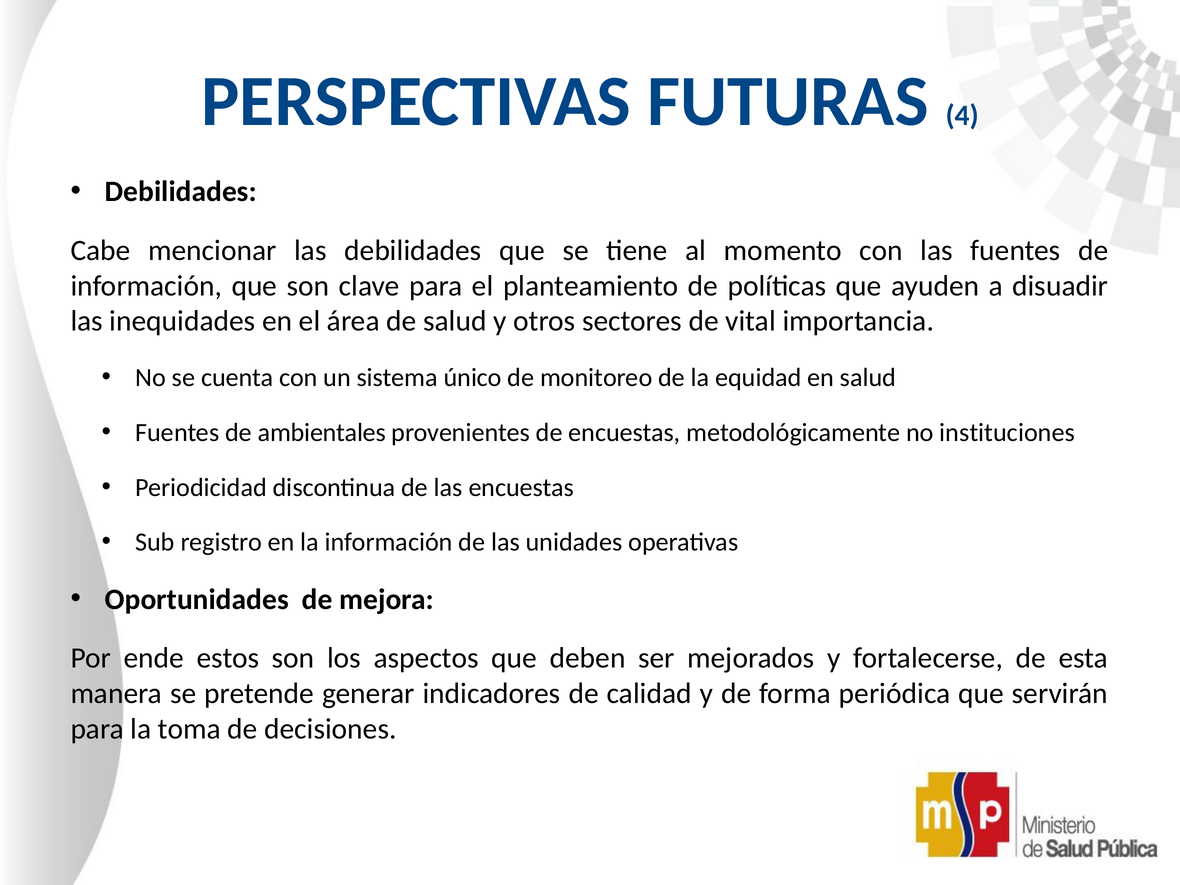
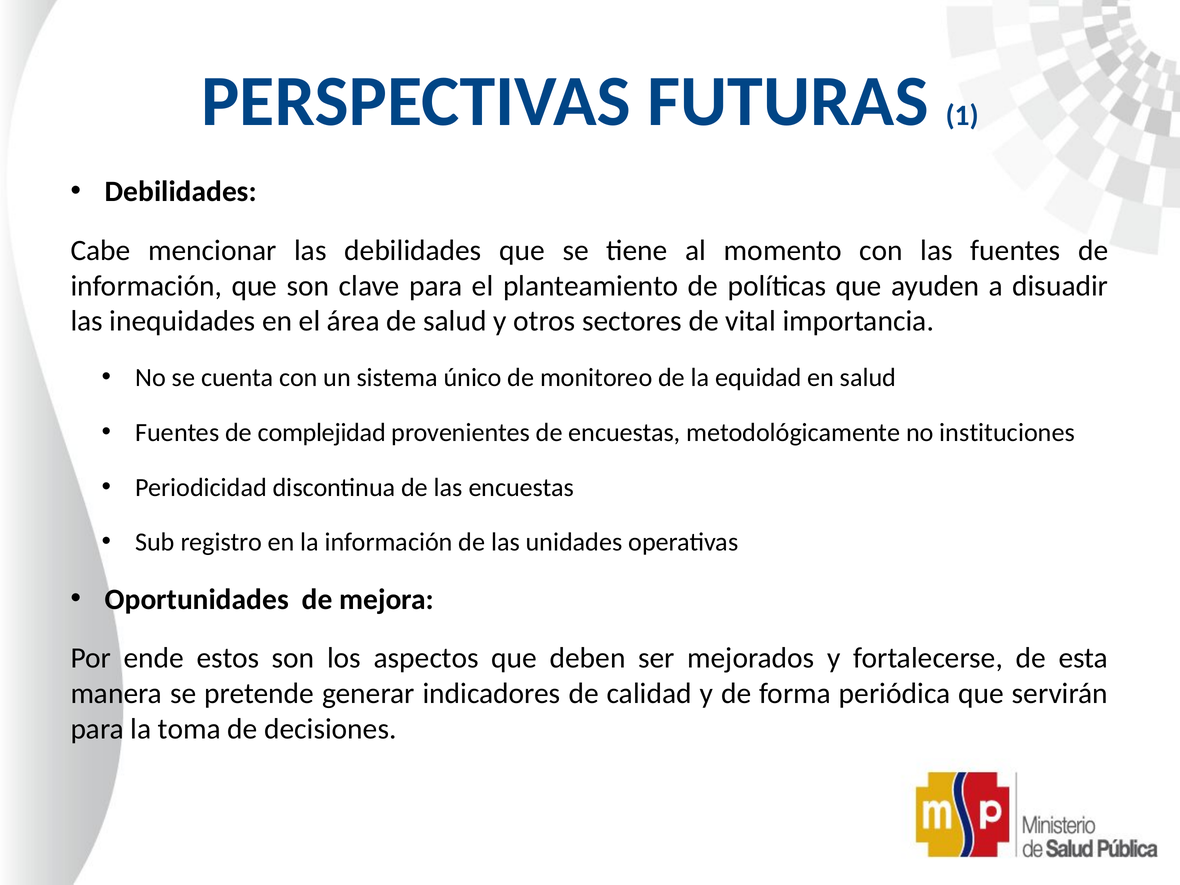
4: 4 -> 1 (962, 115)
ambientales: ambientales -> complejidad (322, 433)
